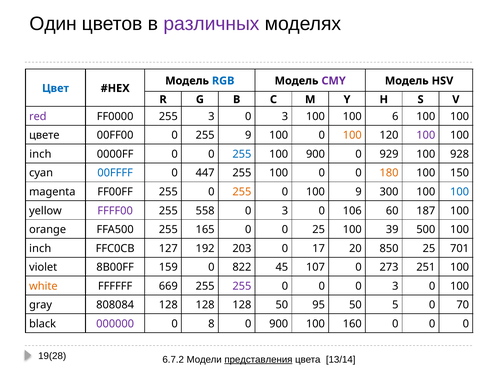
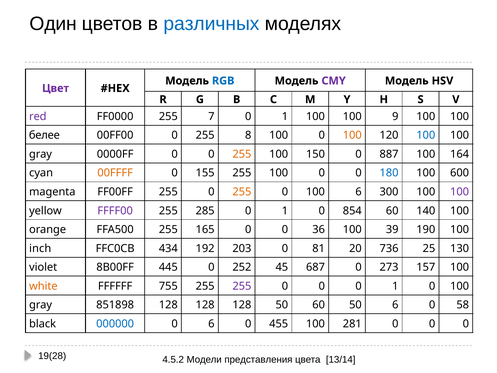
различных colour: purple -> blue (212, 24)
Цвет colour: blue -> purple (56, 88)
255 3: 3 -> 7 (211, 116)
3: 3 -> 1 (285, 116)
6: 6 -> 9 (395, 116)
цвете: цвете -> белее (44, 135)
255 9: 9 -> 8 (248, 135)
100 colour: purple -> blue (426, 135)
inch: inch -> gray (40, 154)
255 colour: blue -> orange (242, 154)
100 900: 900 -> 150 (315, 154)
929: 929 -> 887 (389, 154)
928: 928 -> 164 (460, 154)
00FFFF colour: blue -> orange (115, 173)
447: 447 -> 155 (205, 173)
180 colour: orange -> blue (389, 173)
150: 150 -> 600 (460, 173)
100 9: 9 -> 6 (359, 192)
100 colour: blue -> purple (460, 192)
558: 558 -> 285 (205, 211)
3: 3 -> 1 (285, 211)
106: 106 -> 854 (352, 211)
187: 187 -> 140 (426, 211)
0 25: 25 -> 36 (319, 229)
500: 500 -> 190 (426, 229)
127: 127 -> 434 (168, 248)
17: 17 -> 81 (319, 248)
850: 850 -> 736 (389, 248)
701: 701 -> 130 (460, 248)
159: 159 -> 445 (168, 267)
822: 822 -> 252 (242, 267)
107: 107 -> 687 (315, 267)
251: 251 -> 157 (426, 267)
669: 669 -> 755 (168, 286)
0 0 3: 3 -> 1 (395, 286)
808084: 808084 -> 851898 (115, 305)
50 95: 95 -> 60 (319, 305)
50 5: 5 -> 6 (395, 305)
70: 70 -> 58 (463, 305)
000000 colour: purple -> blue (115, 324)
0 8: 8 -> 6 (211, 324)
0 900: 900 -> 455 (279, 324)
160: 160 -> 281 (352, 324)
6.7.2: 6.7.2 -> 4.5.2 (173, 359)
представления underline: present -> none (258, 359)
